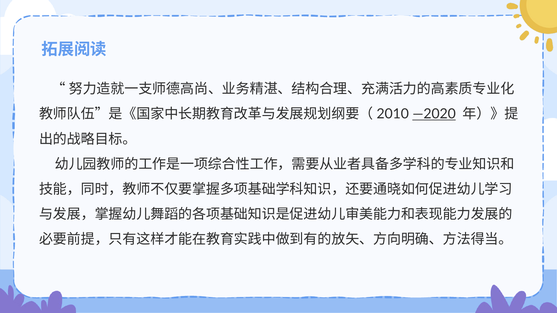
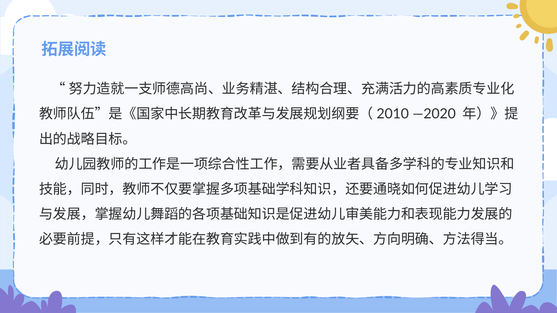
—2020 underline: present -> none (434, 114)
